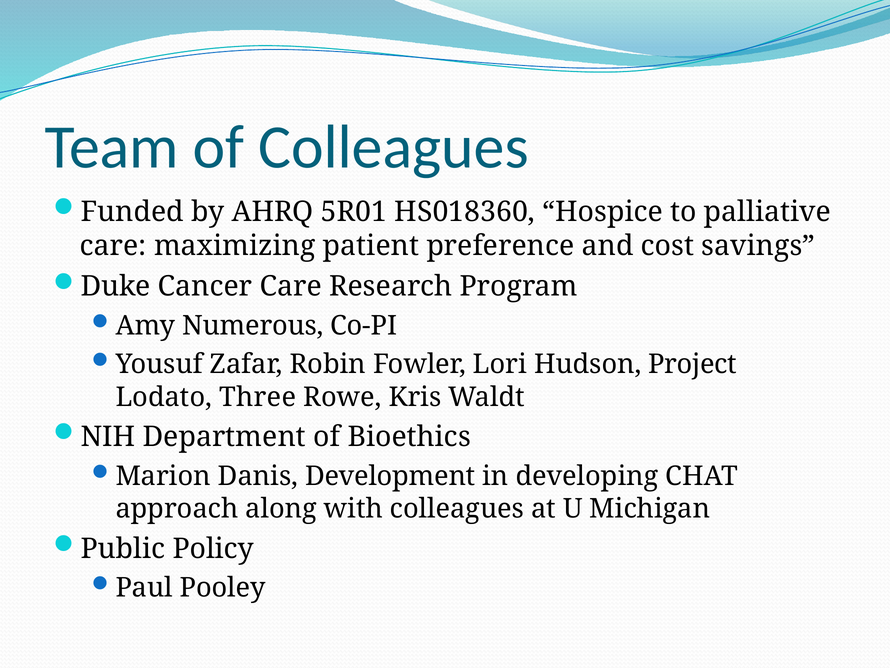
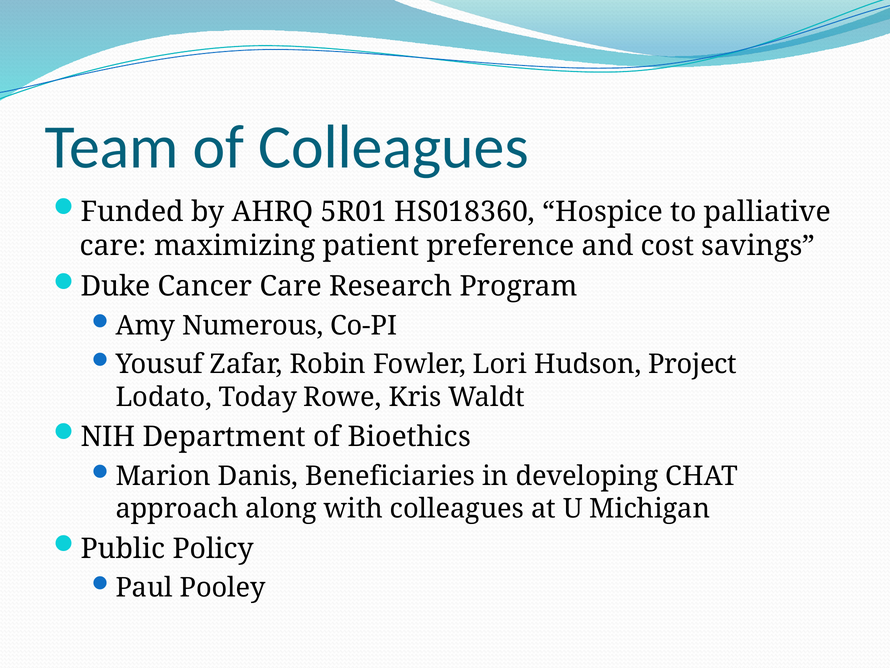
Three: Three -> Today (258, 397)
Development: Development -> Beneficiaries (390, 476)
